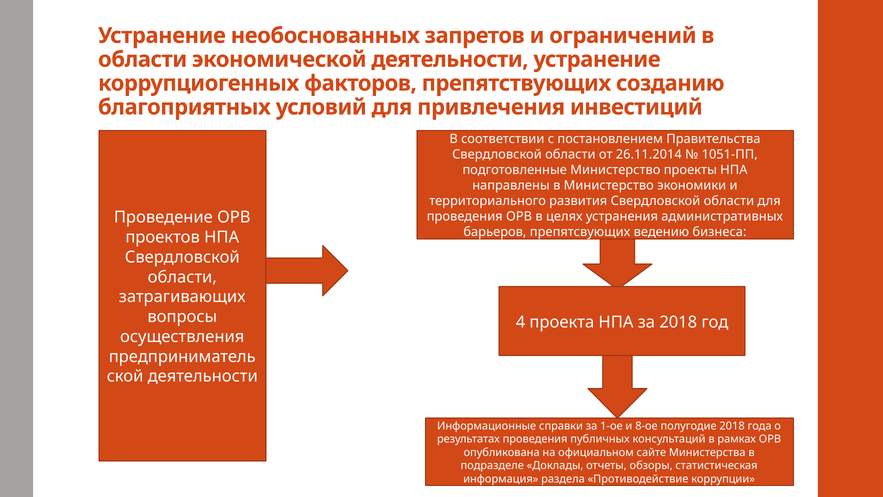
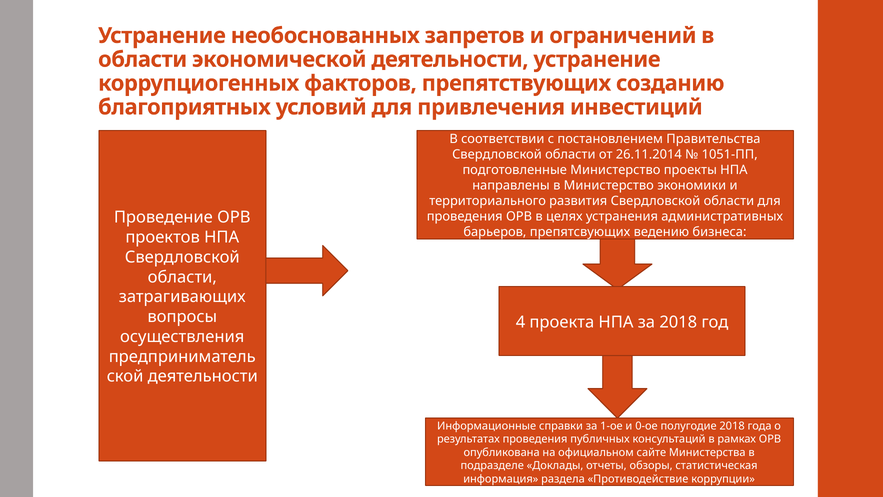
8-ое: 8-ое -> 0-ое (646, 426)
